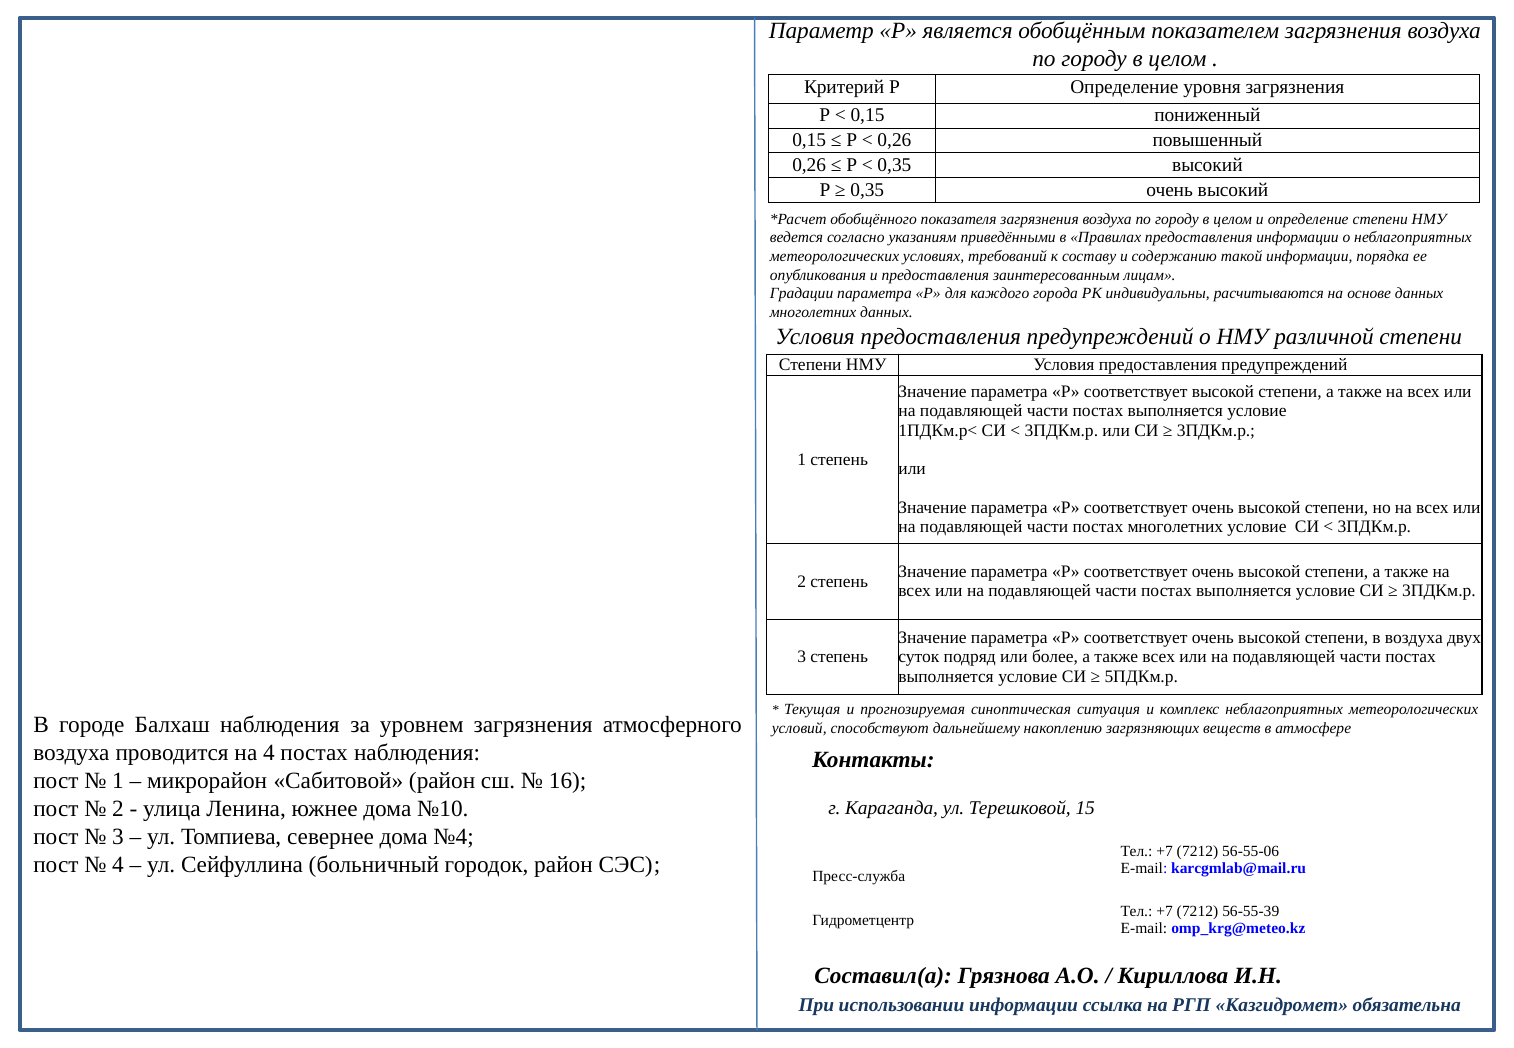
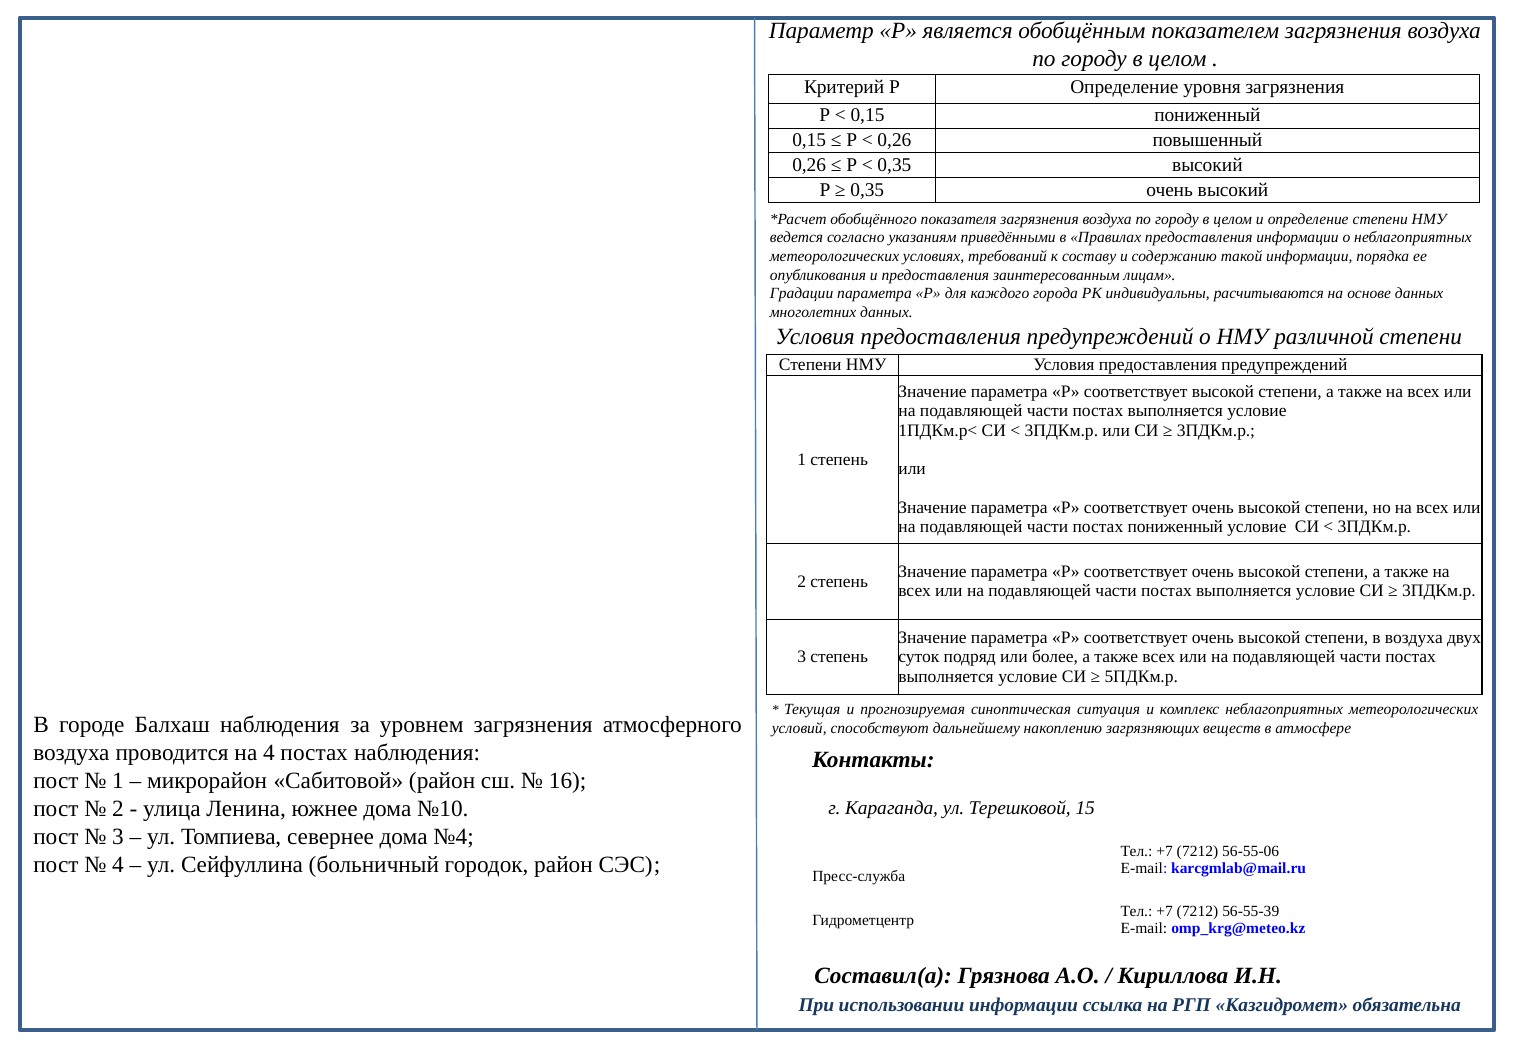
постах многолетних: многолетних -> пониженный (1175, 527)
